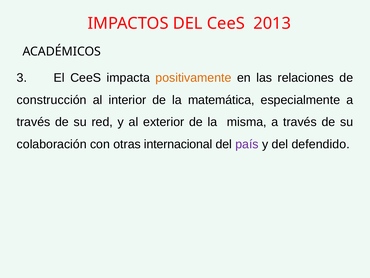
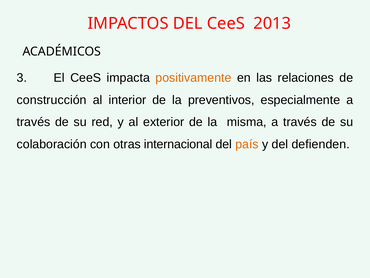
matemática: matemática -> preventivos (221, 100)
país colour: purple -> orange (247, 144)
defendido: defendido -> defienden (321, 144)
